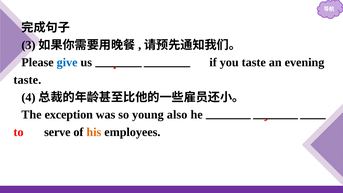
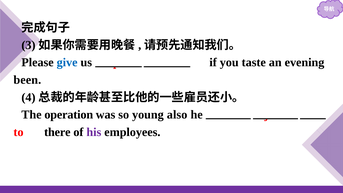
taste: taste -> been (27, 80)
exception: exception -> operation (69, 115)
serve: serve -> there (57, 132)
his colour: orange -> purple (94, 132)
